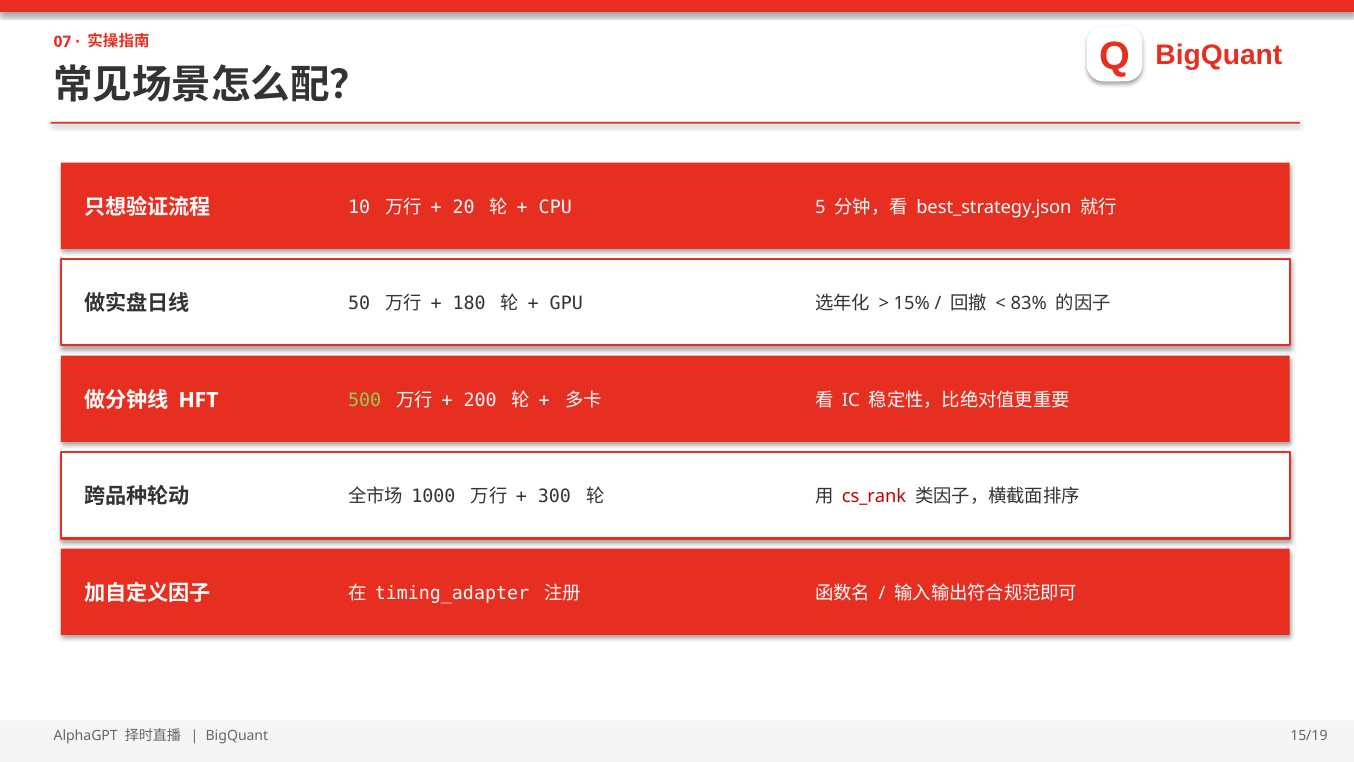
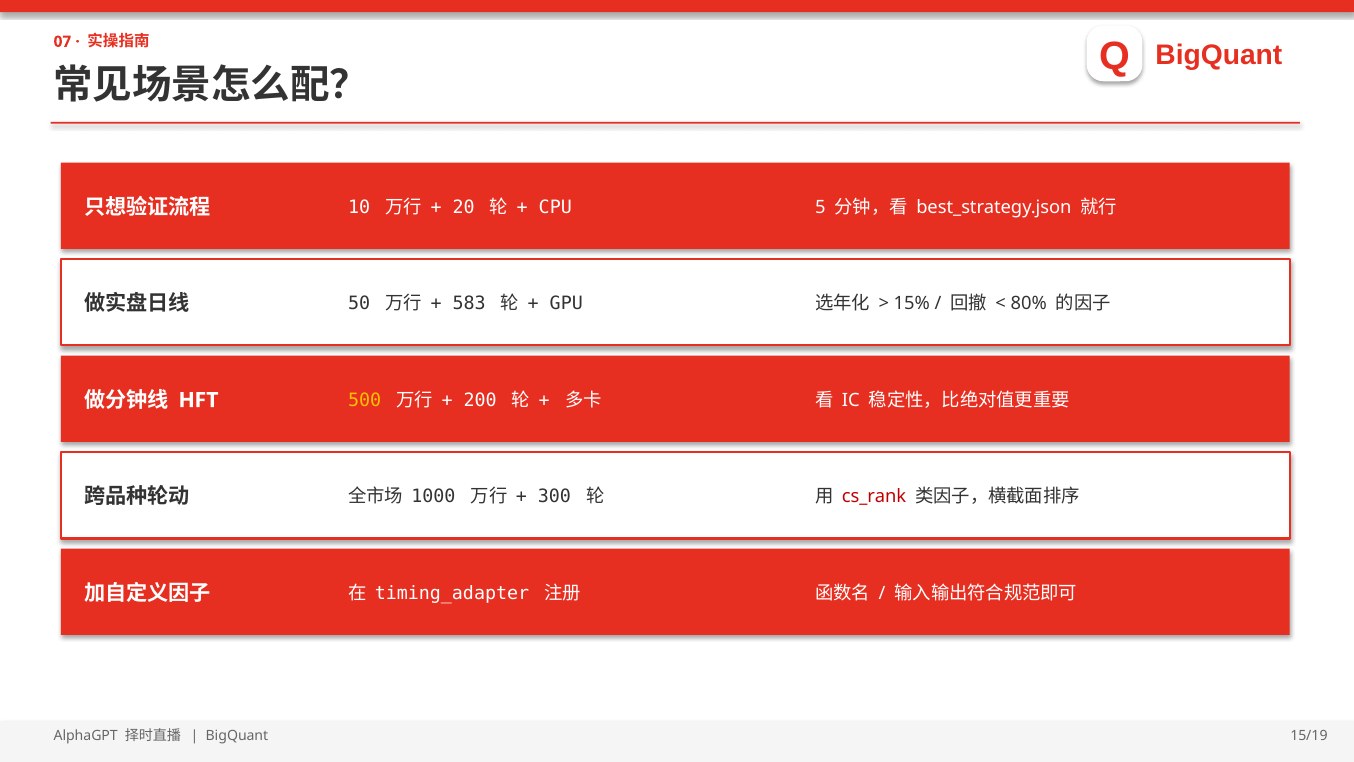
180: 180 -> 583 (469, 303)
83%: 83% -> 80% (1029, 303)
500 colour: light green -> yellow (365, 400)
